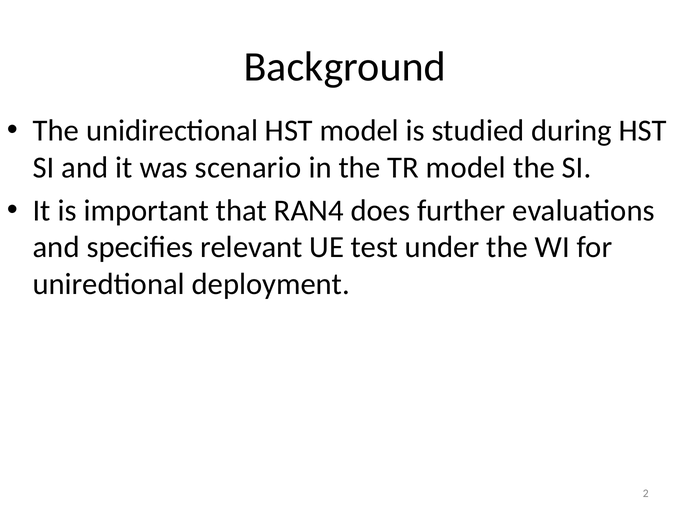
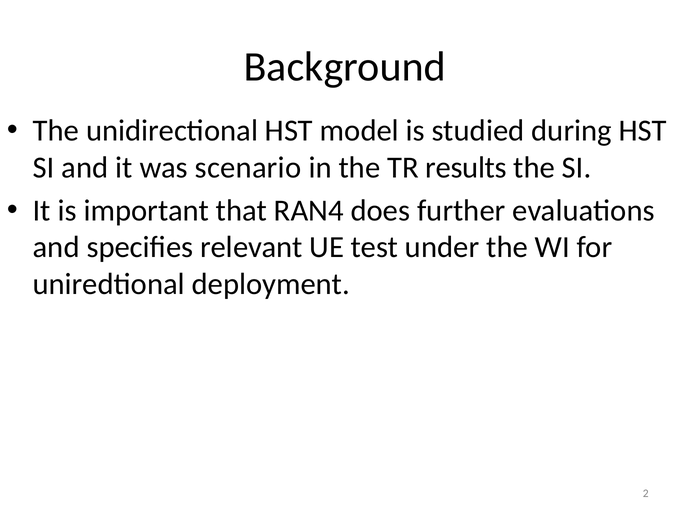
TR model: model -> results (466, 168)
